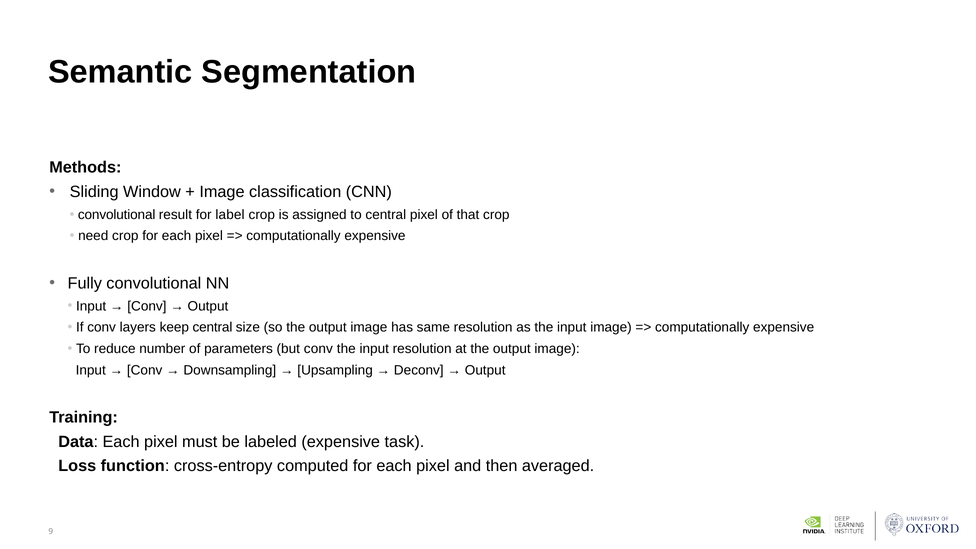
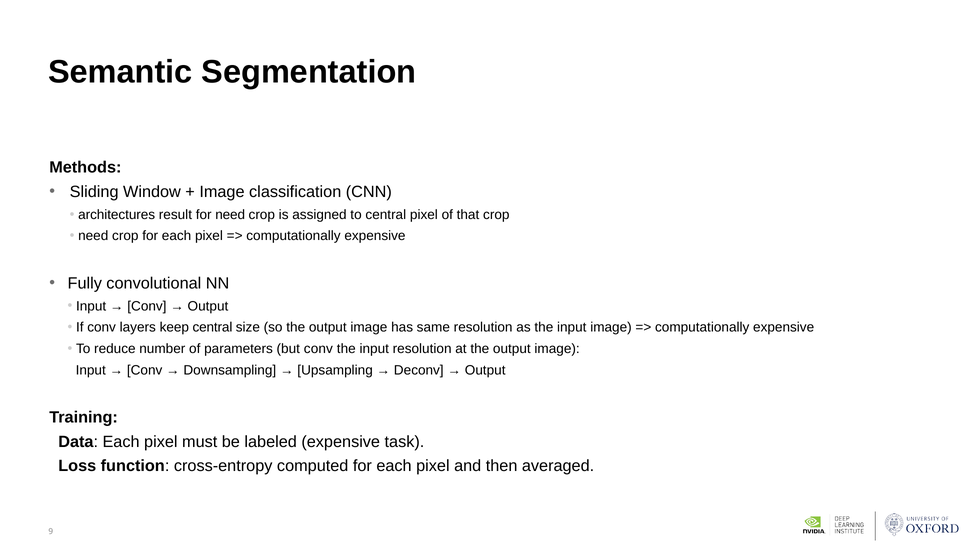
convolutional: convolutional -> architectures (117, 215)
for label: label -> need (230, 215)
